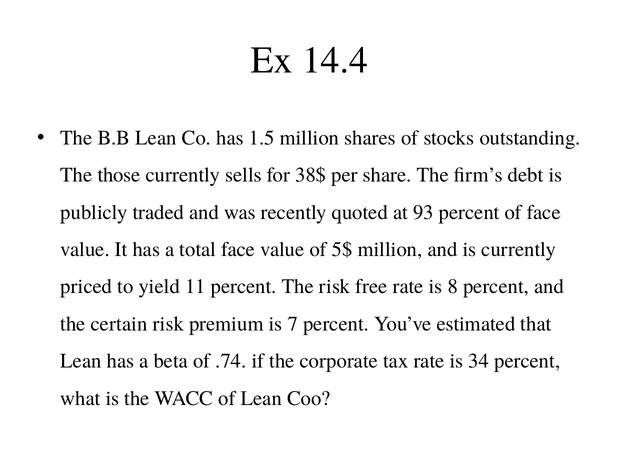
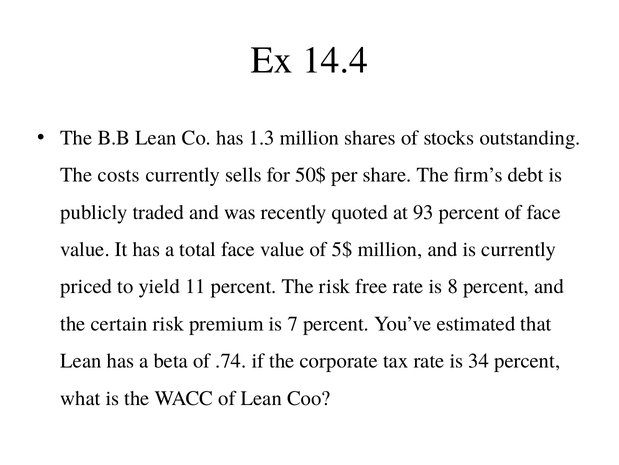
1.5: 1.5 -> 1.3 (262, 138)
those: those -> costs (119, 175)
38$: 38$ -> 50$ (311, 175)
